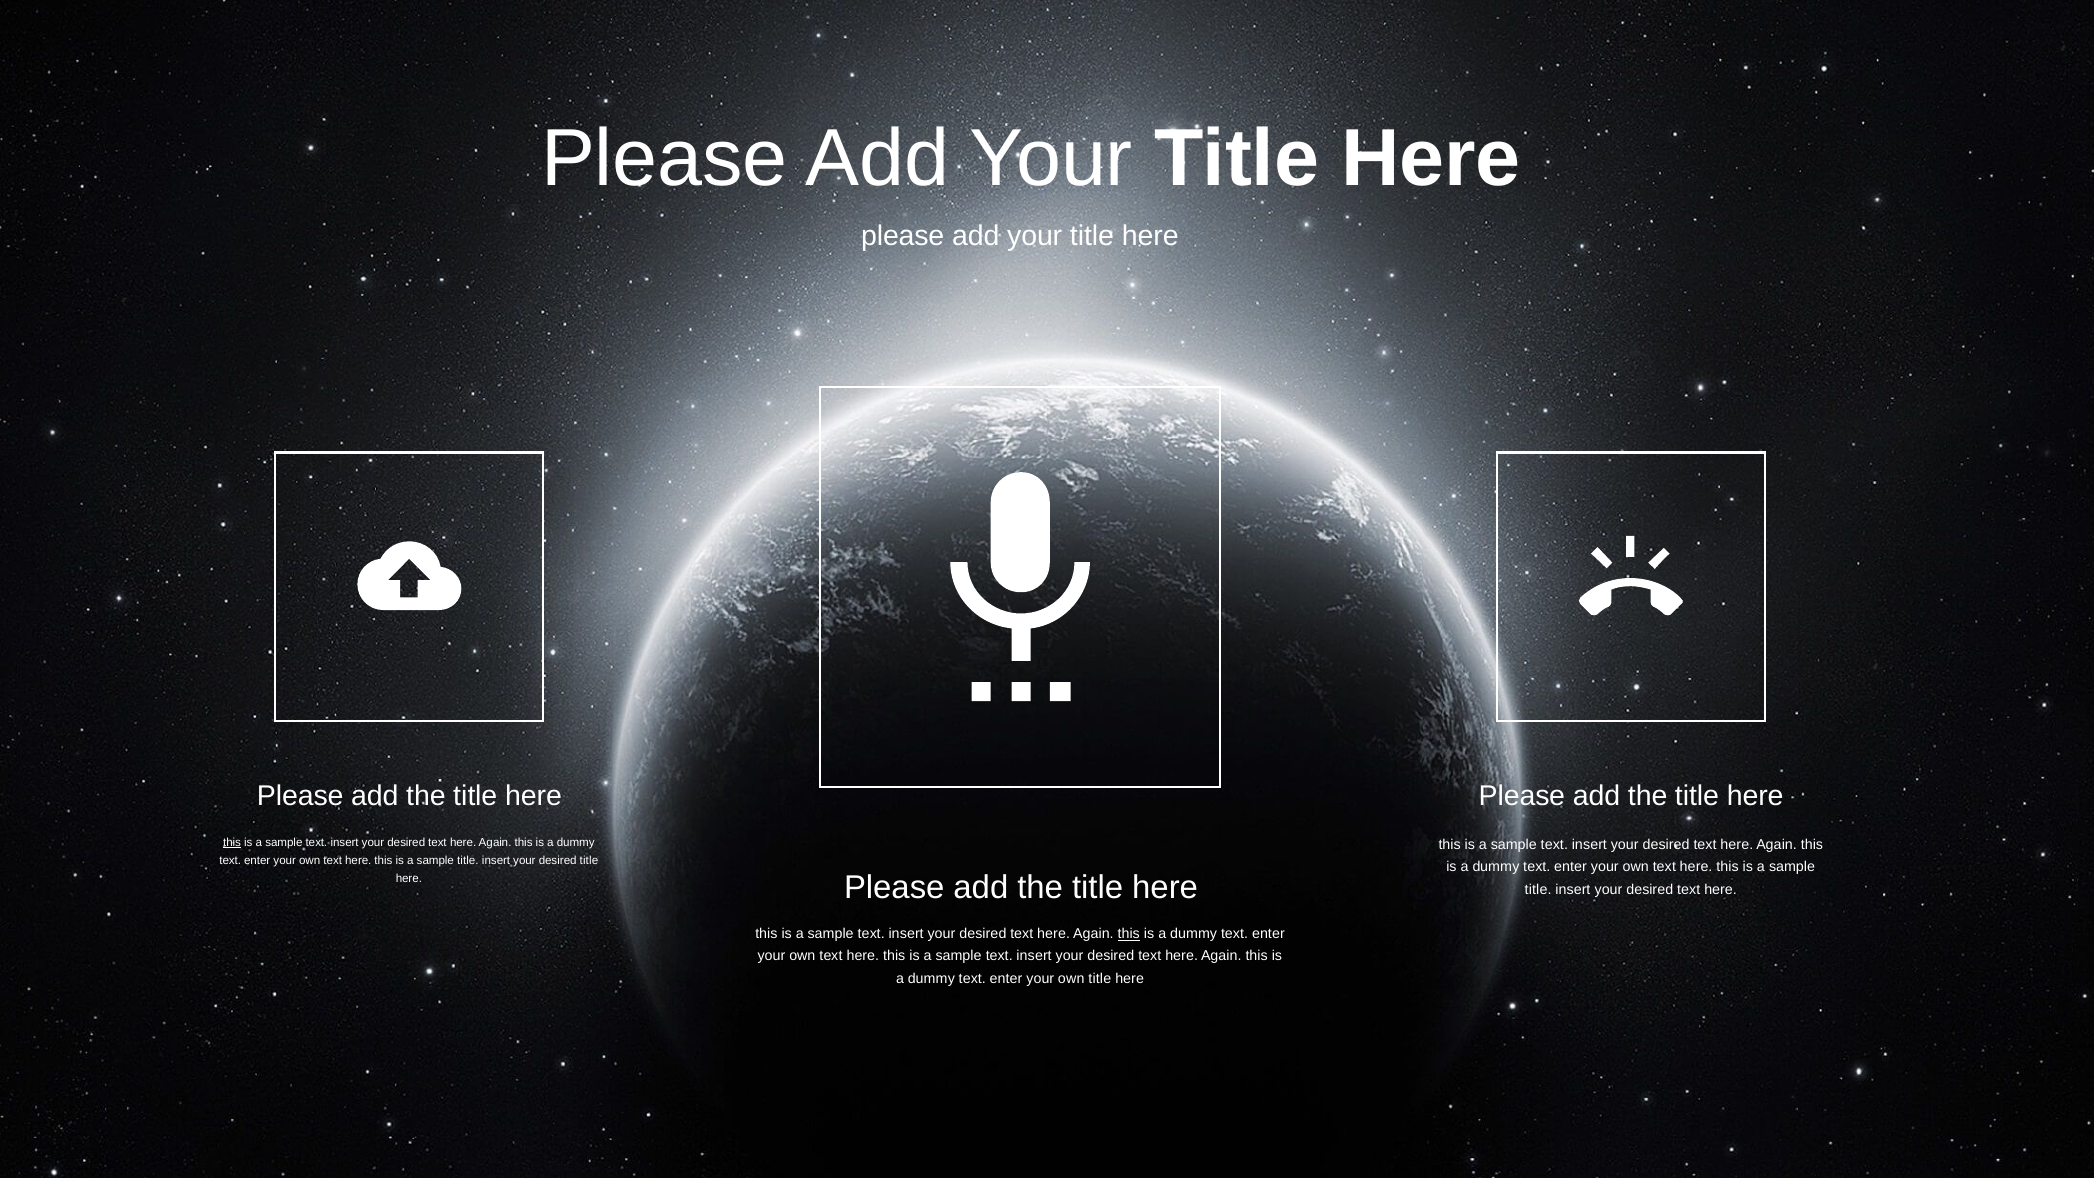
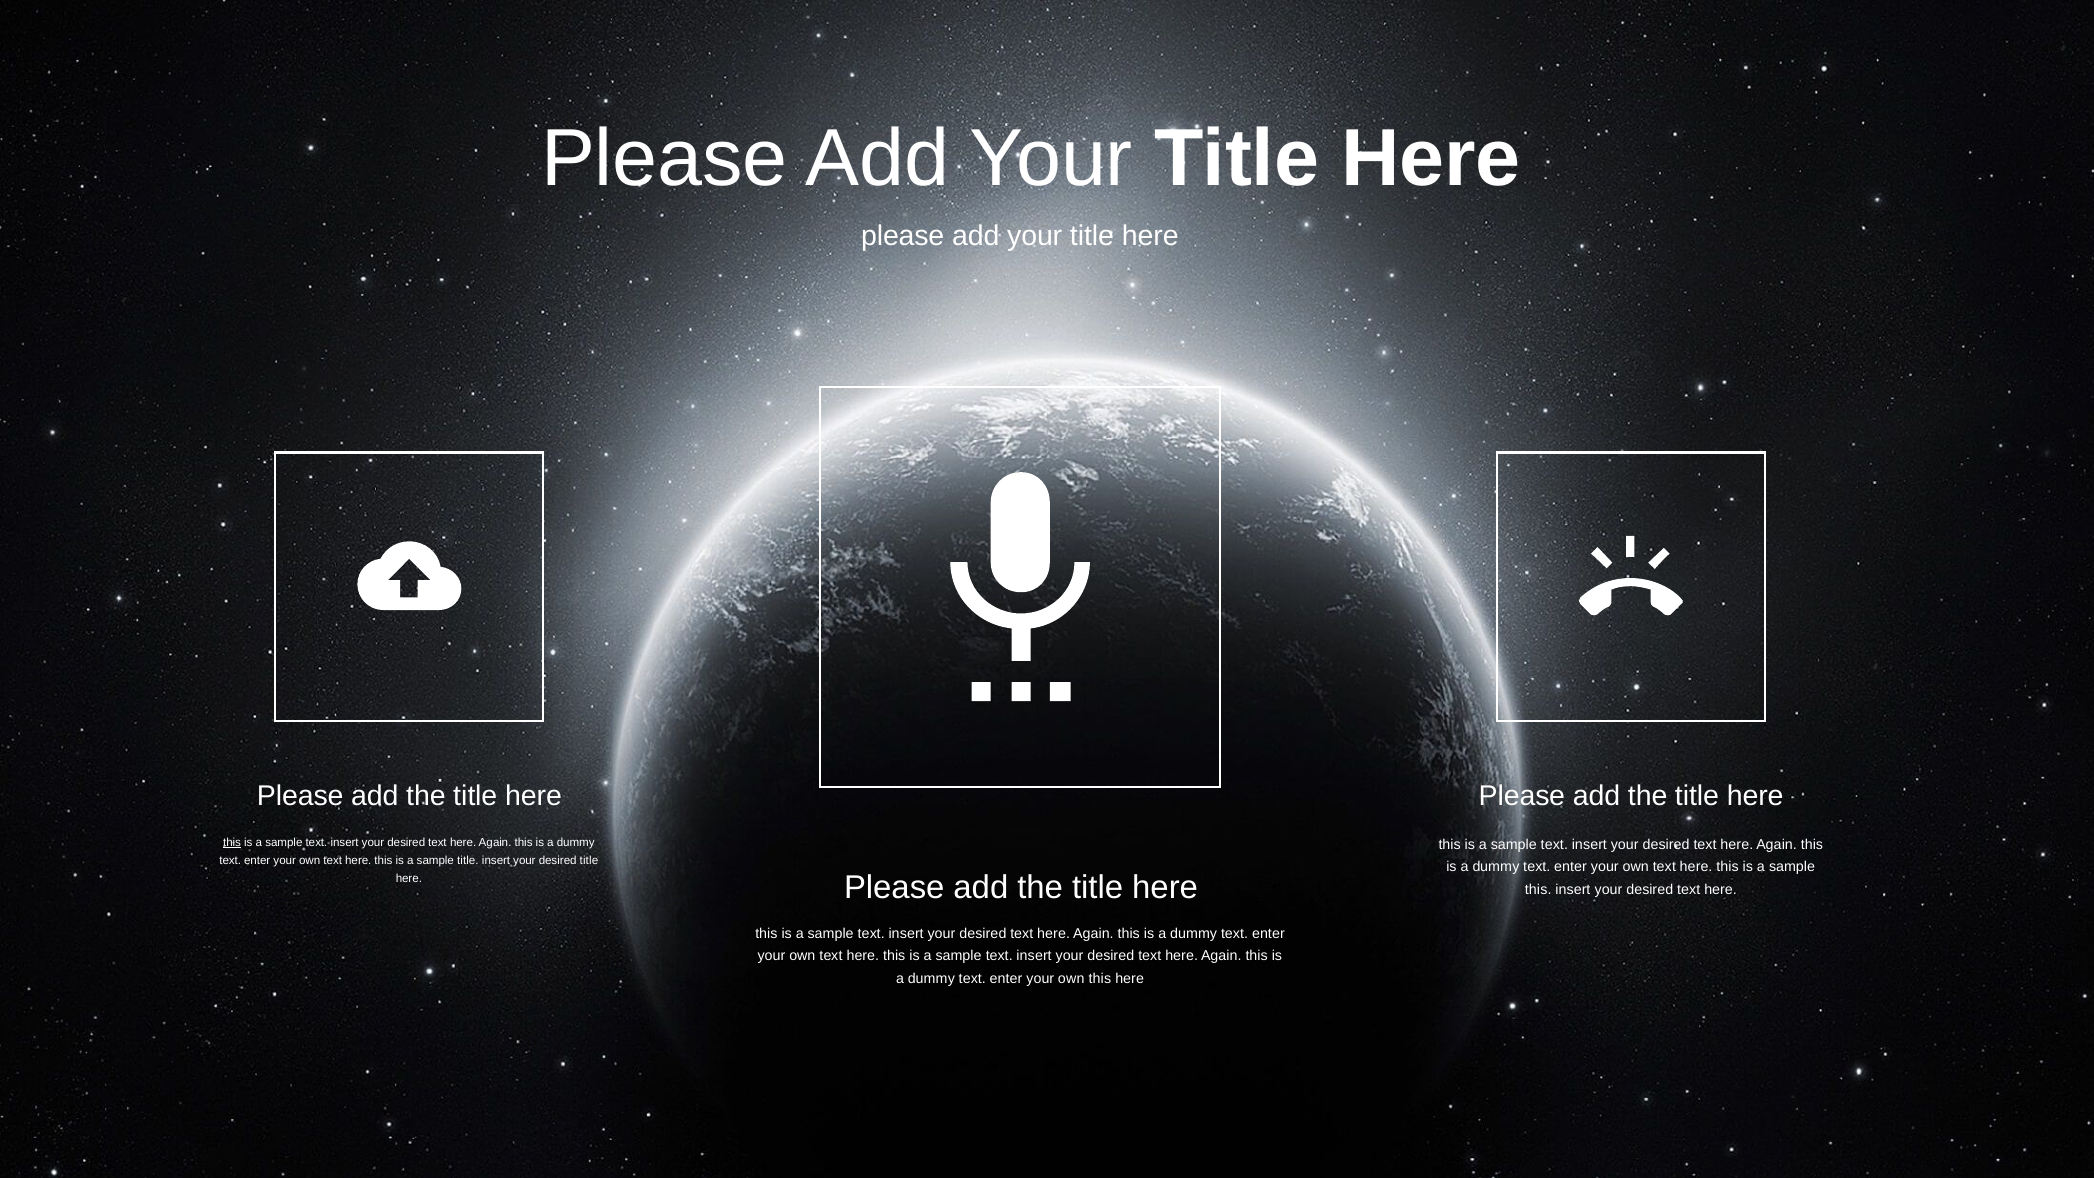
title: title -> this (1538, 889)
this underline: present -> none (1129, 934)
own title: title -> this (1100, 978)
